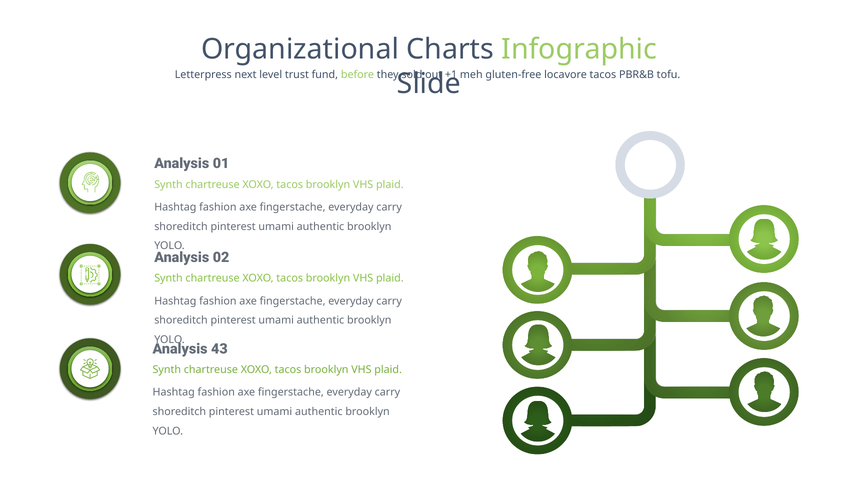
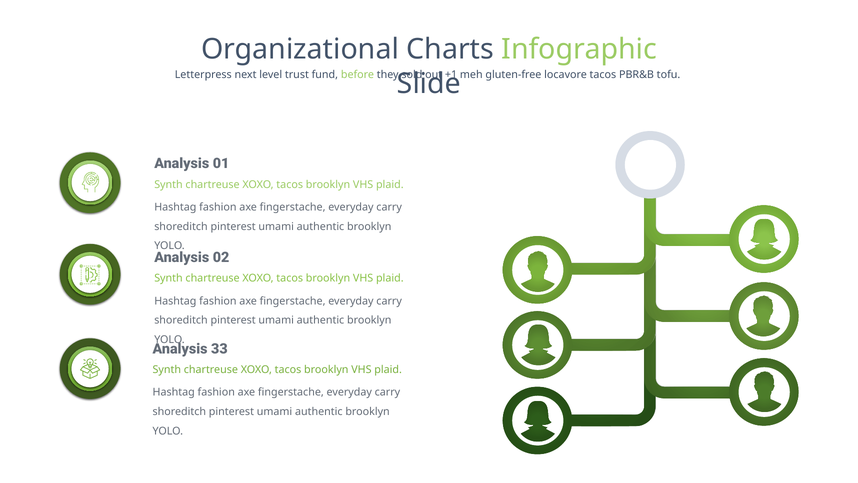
43: 43 -> 33 (219, 349)
